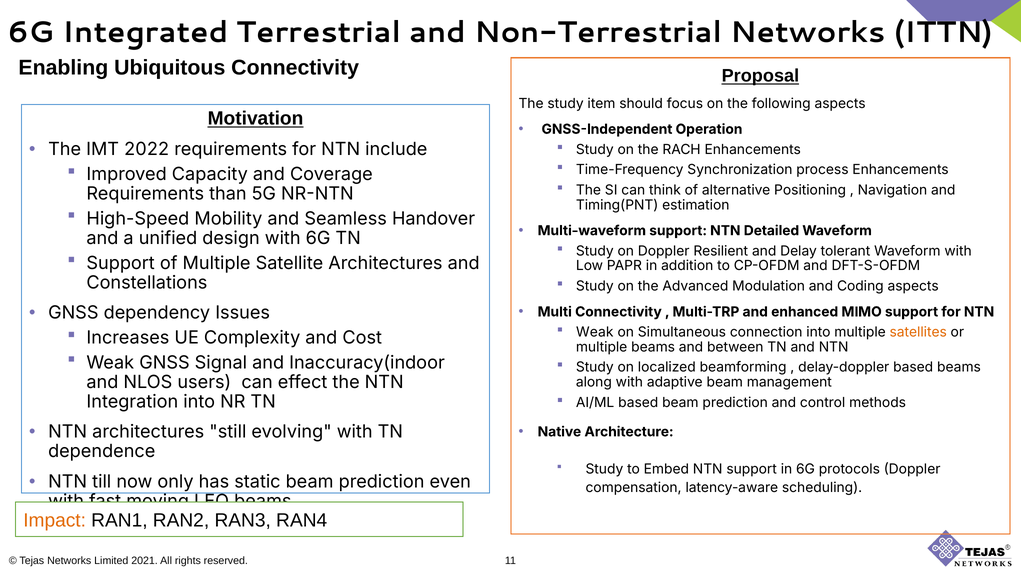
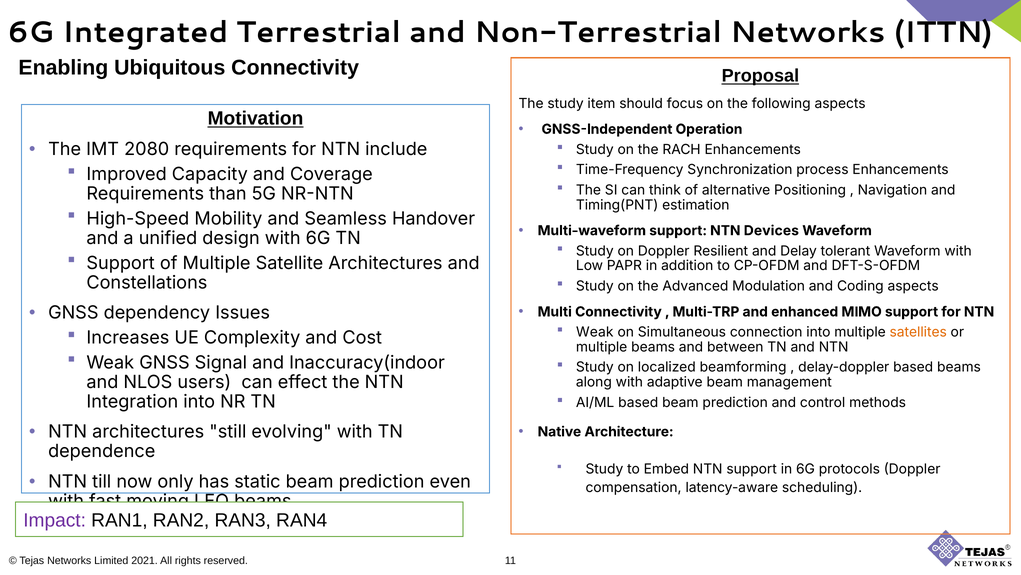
2022: 2022 -> 2080 (147, 149)
Detailed: Detailed -> Devices (771, 230)
Impact colour: orange -> purple (55, 520)
